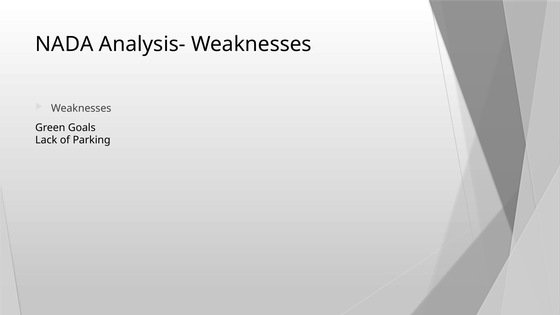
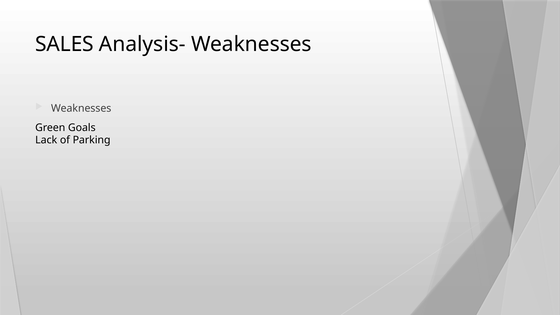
NADA: NADA -> SALES (65, 44)
